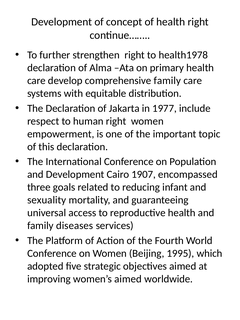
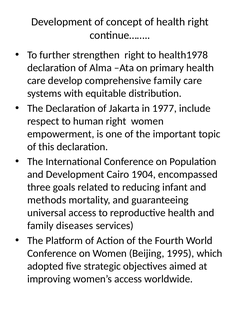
1907: 1907 -> 1904 (144, 174)
sexuality: sexuality -> methods (47, 200)
women’s aimed: aimed -> access (128, 279)
